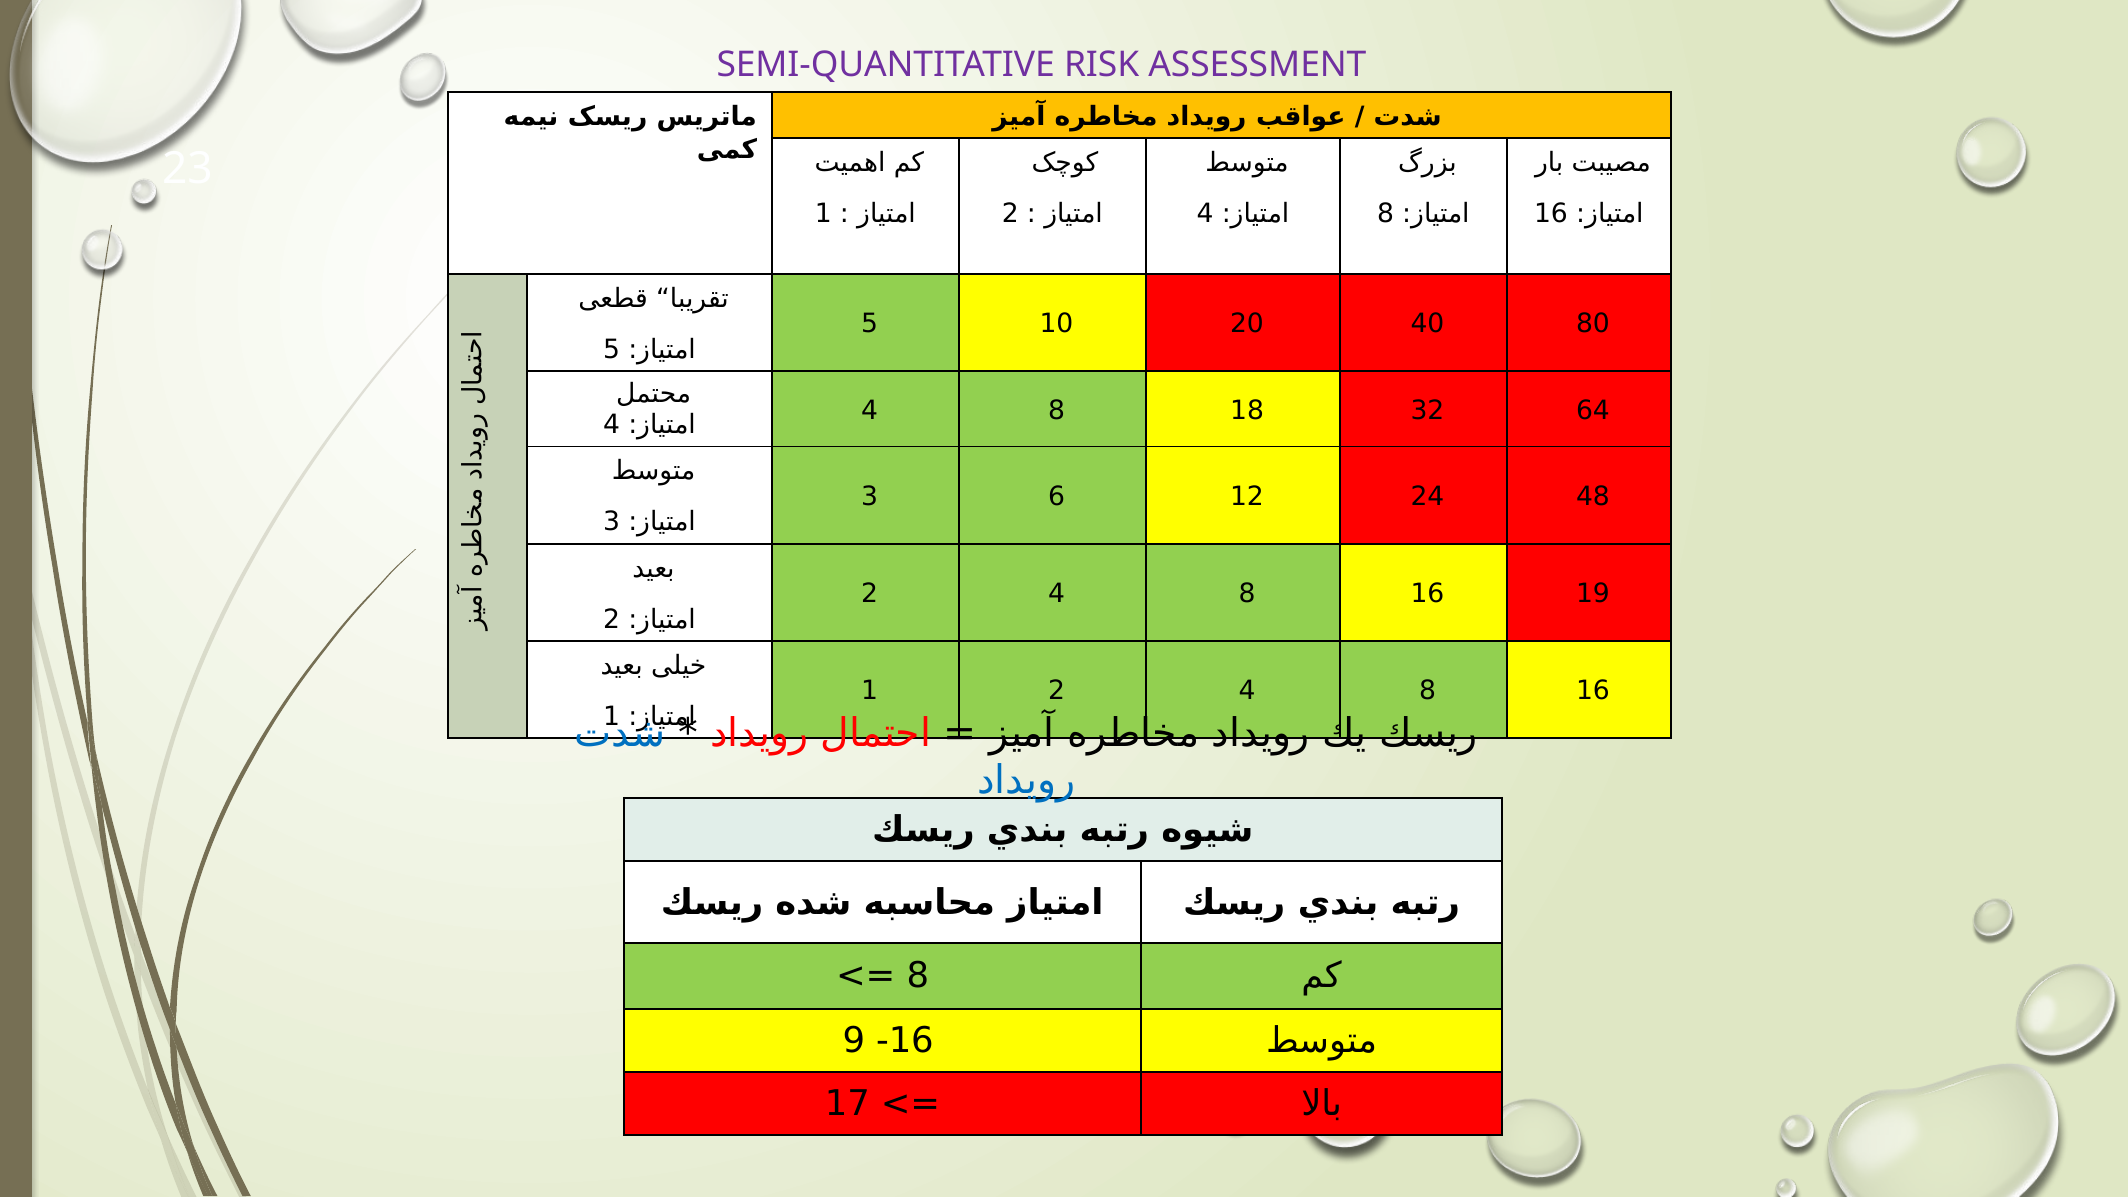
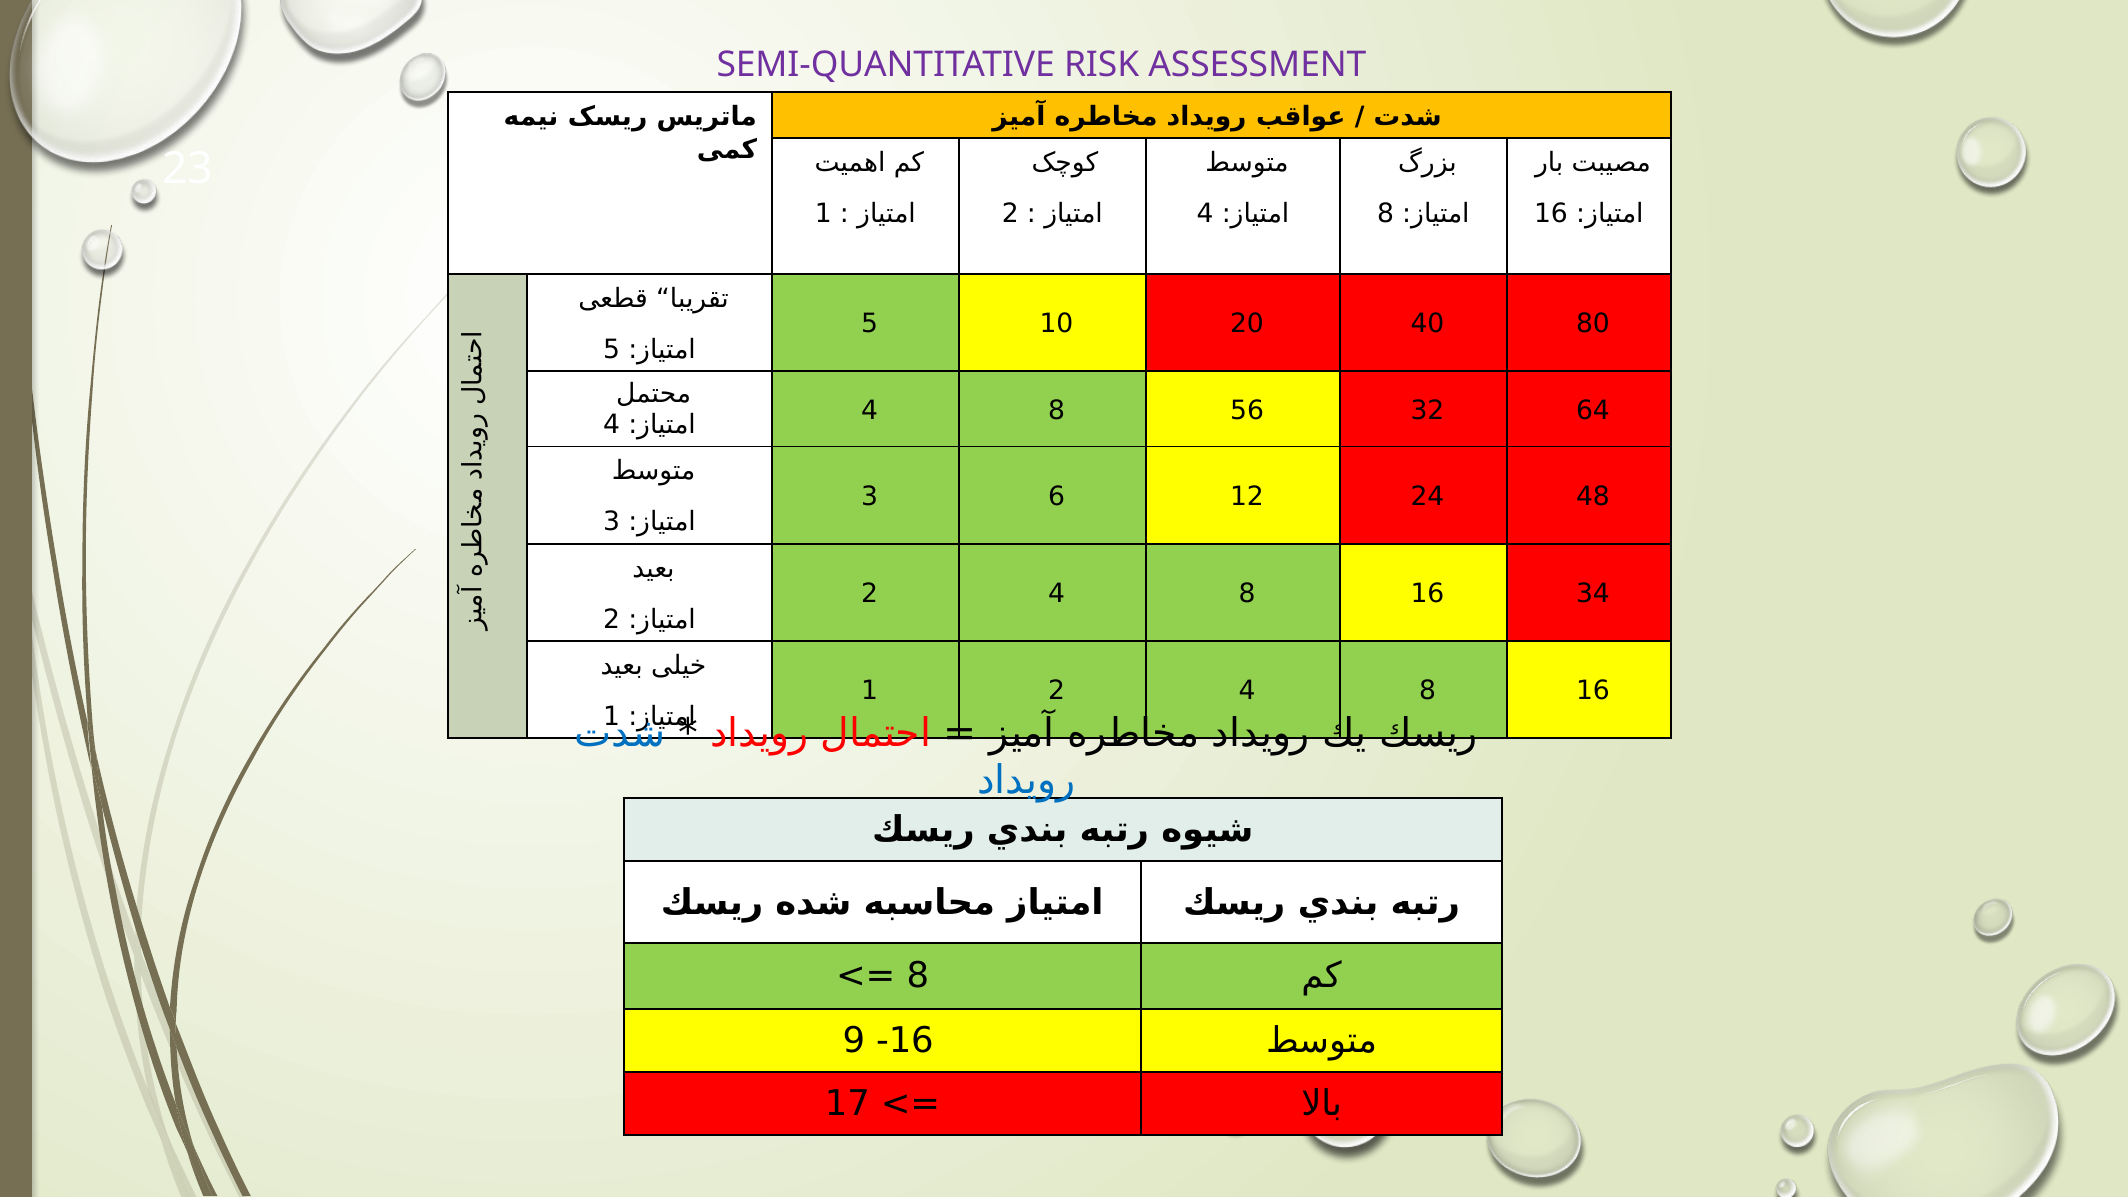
18: 18 -> 56 (1247, 410)
19: 19 -> 34 (1593, 594)
